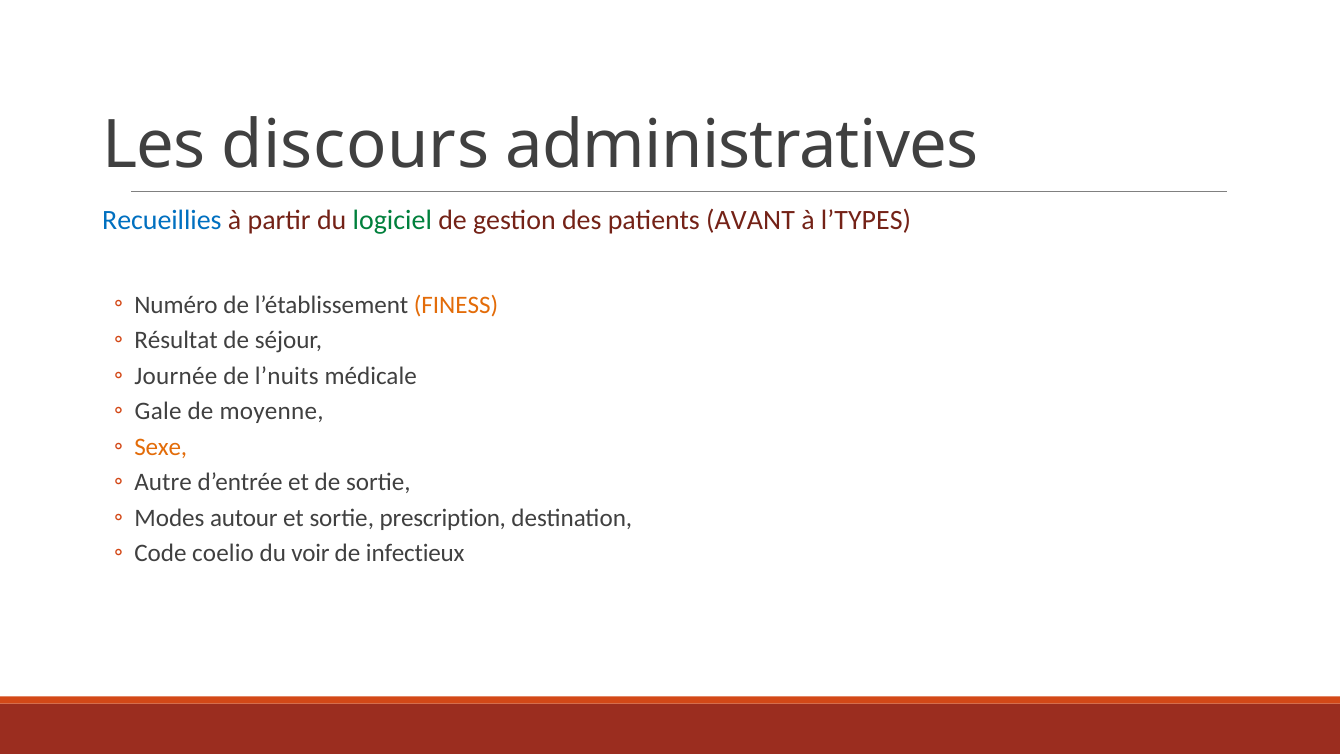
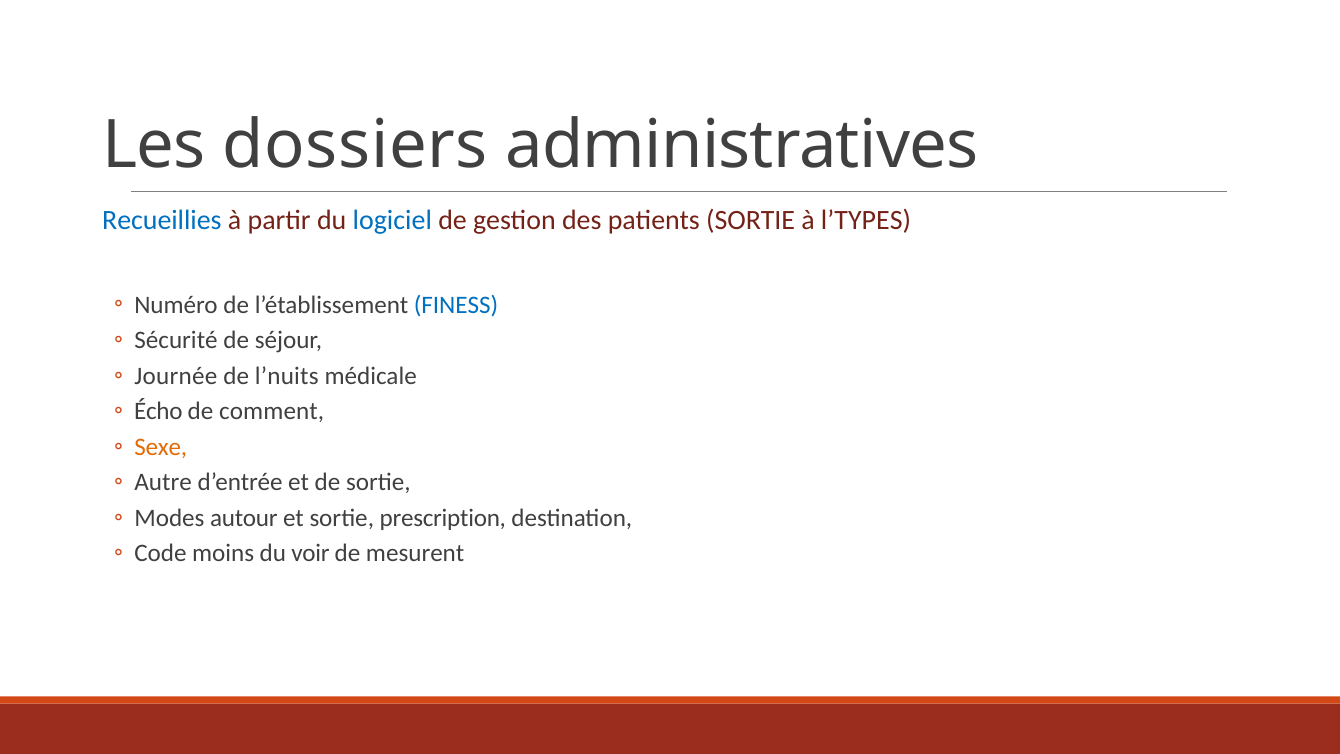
discours: discours -> dossiers (355, 145)
logiciel colour: green -> blue (392, 221)
patients AVANT: AVANT -> SORTIE (751, 221)
FINESS colour: orange -> blue (456, 305)
Résultat: Résultat -> Sécurité (176, 340)
Gale: Gale -> Écho (158, 411)
moyenne: moyenne -> comment (272, 411)
coelio: coelio -> moins (223, 553)
infectieux: infectieux -> mesurent (415, 553)
